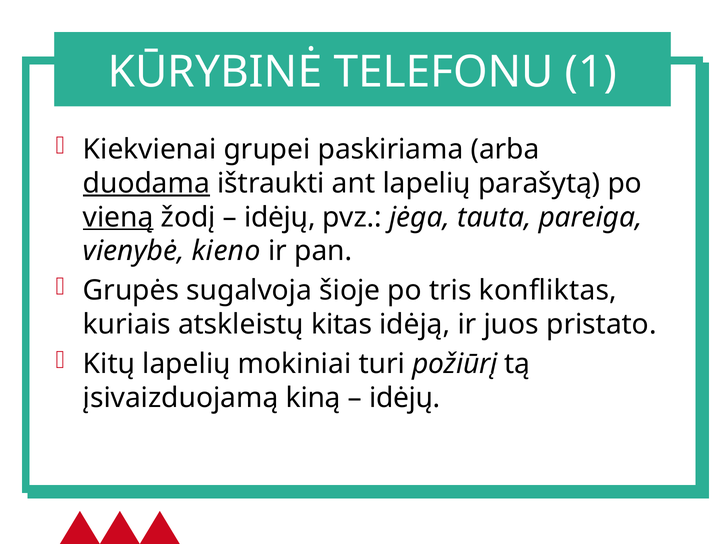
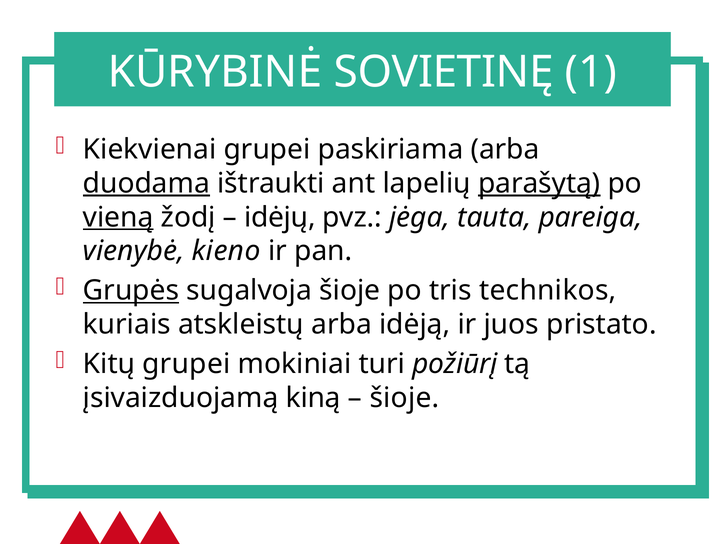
TELEFONU: TELEFONU -> SOVIETINĘ (444, 72)
parašytą underline: none -> present (539, 183)
Grupės underline: none -> present (131, 290)
konfliktas: konfliktas -> technikos (548, 290)
atskleistų kitas: kitas -> arba (342, 324)
Kitų lapelių: lapelių -> grupei (186, 364)
idėjų: idėjų -> šioje (405, 398)
